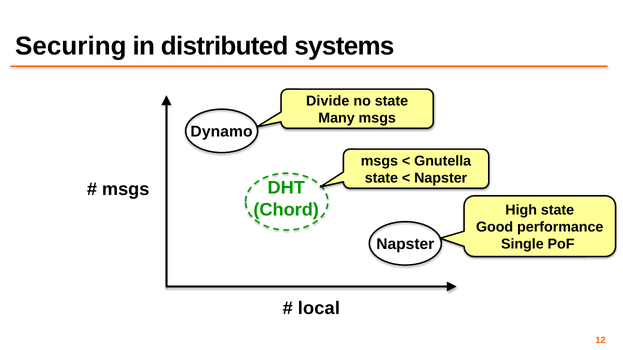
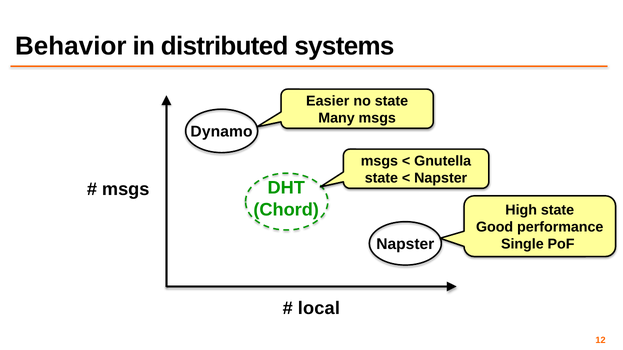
Securing: Securing -> Behavior (71, 46)
Divide: Divide -> Easier (328, 101)
